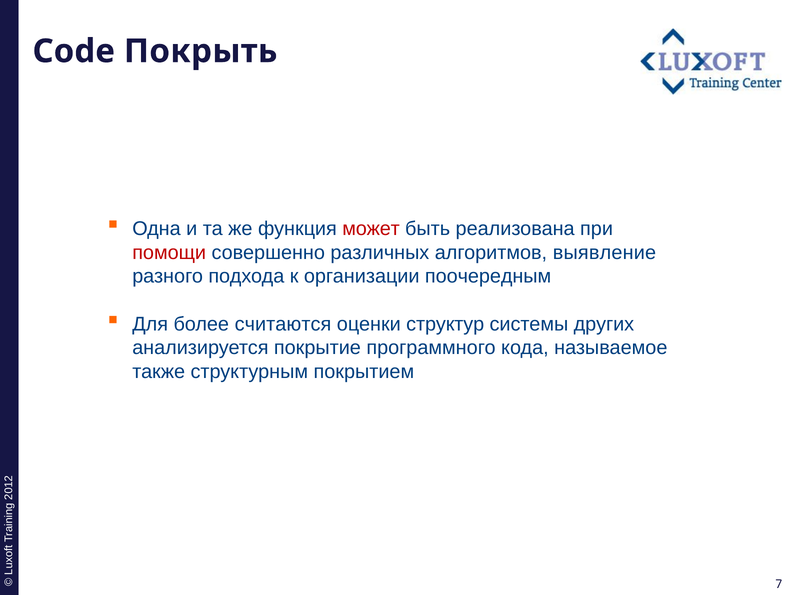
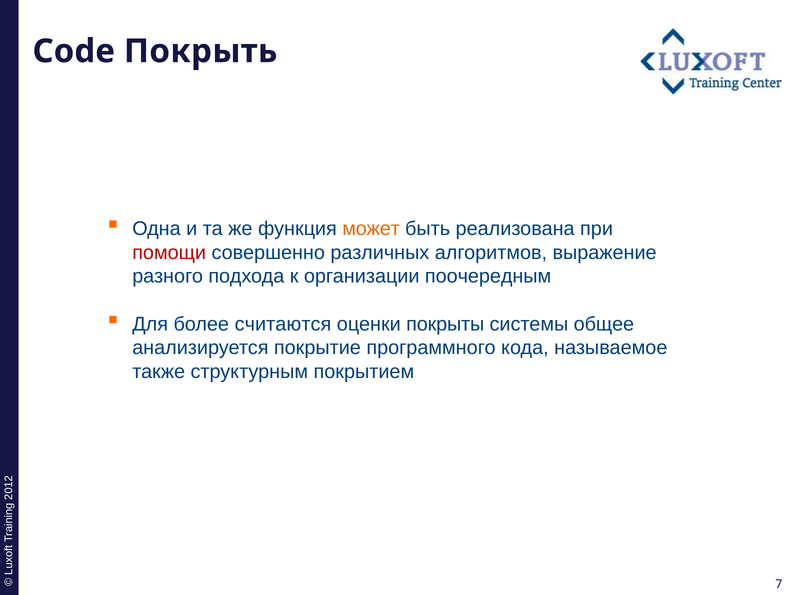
может colour: red -> orange (371, 229)
выявление: выявление -> выражение (605, 253)
структур: структур -> покрыты (445, 324)
других: других -> общее (604, 324)
